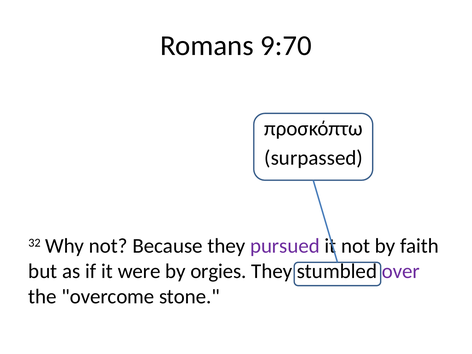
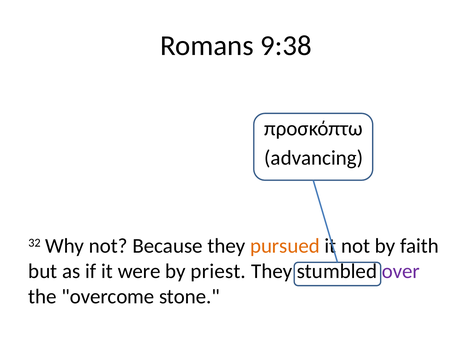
9:70: 9:70 -> 9:38 (286, 46)
surpassed: surpassed -> advancing (314, 158)
pursued colour: purple -> orange (285, 246)
orgies: orgies -> priest (218, 271)
